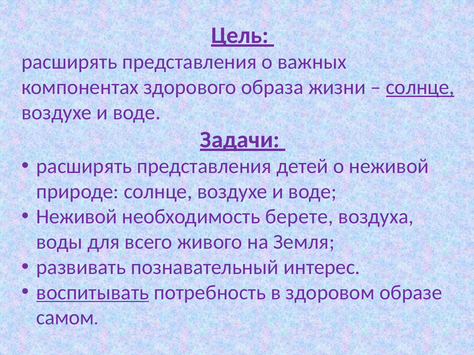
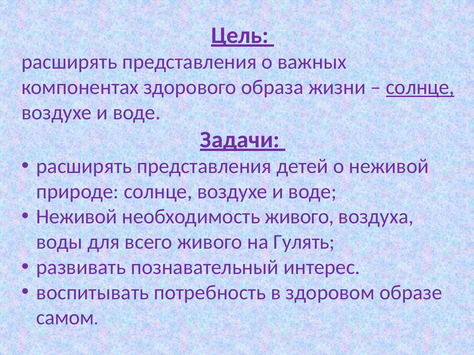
необходимость берете: берете -> живого (299, 217)
Земля: Земля -> Гулять (304, 242)
воспитывать underline: present -> none (93, 293)
